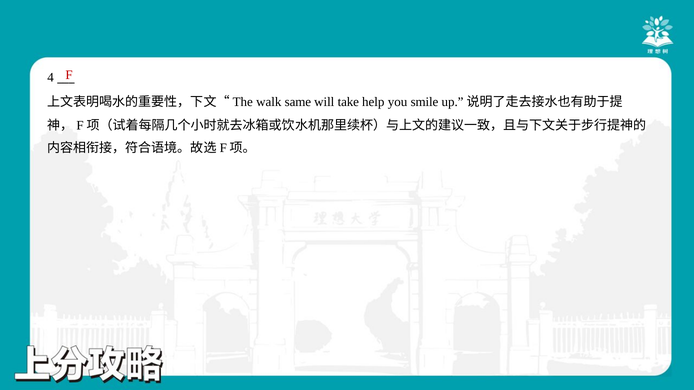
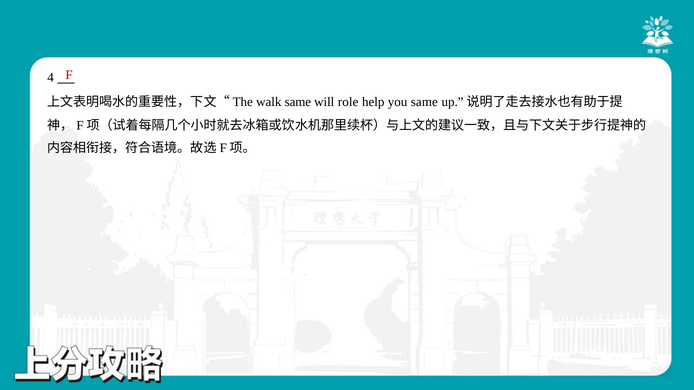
take: take -> role (348, 102)
you smile: smile -> same (424, 102)
